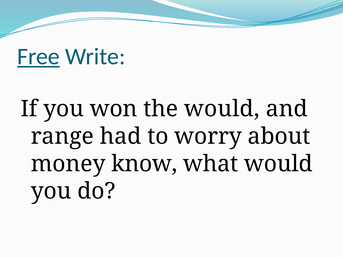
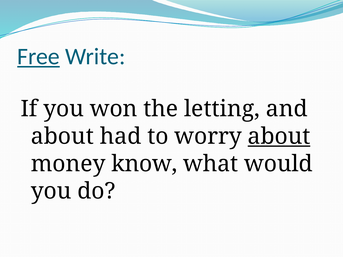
the would: would -> letting (222, 109)
range: range -> about (62, 136)
about underline: none -> present (279, 136)
